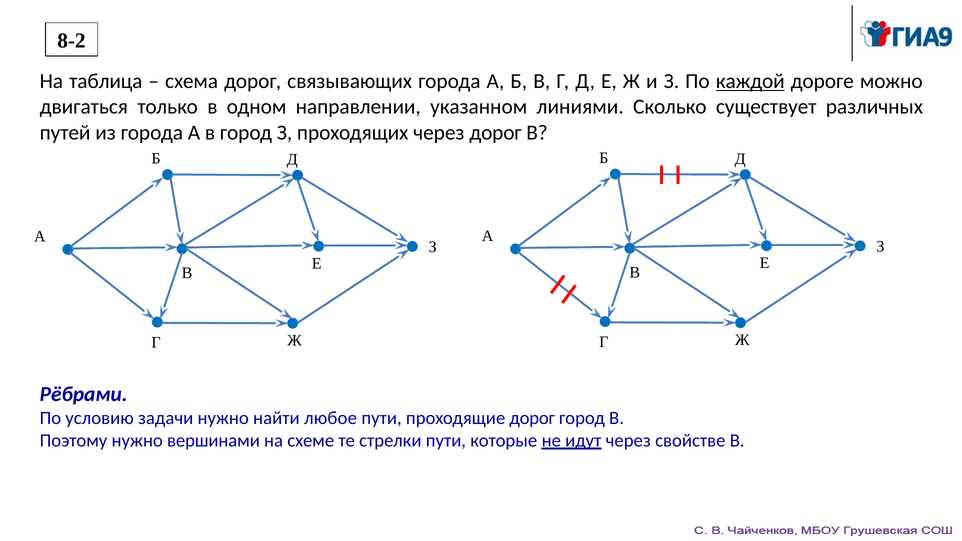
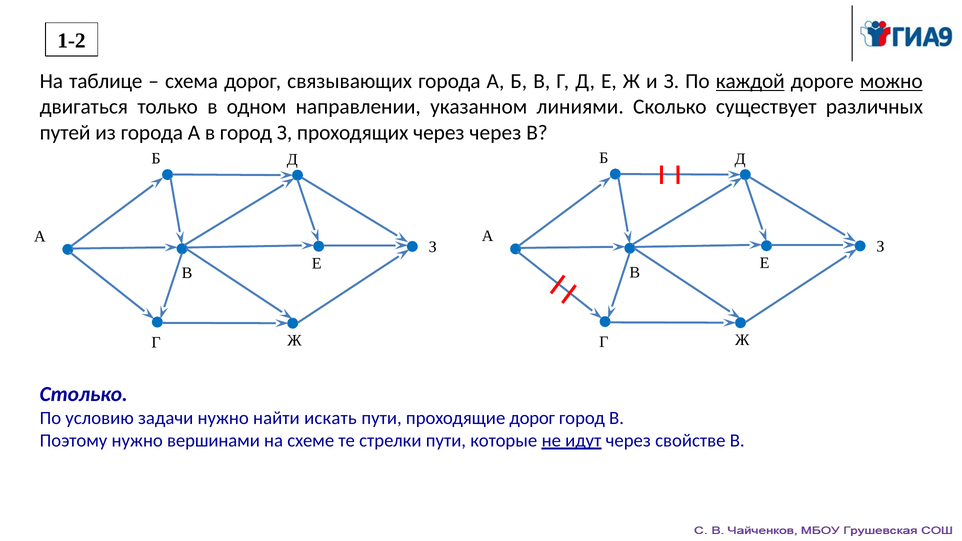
8-2: 8-2 -> 1-2 (71, 41)
таблица: таблица -> таблице (106, 81)
можно underline: none -> present (891, 81)
через дорог: дорог -> через (495, 133)
Рёбрами: Рёбрами -> Столько (84, 394)
любое: любое -> искать (330, 418)
